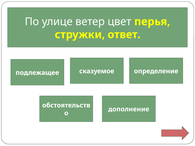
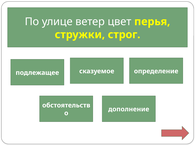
ответ: ответ -> строг (124, 35)
